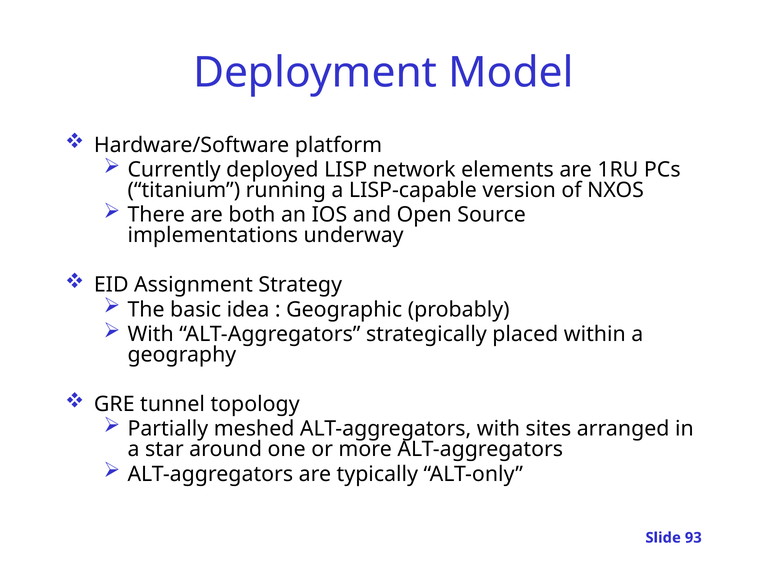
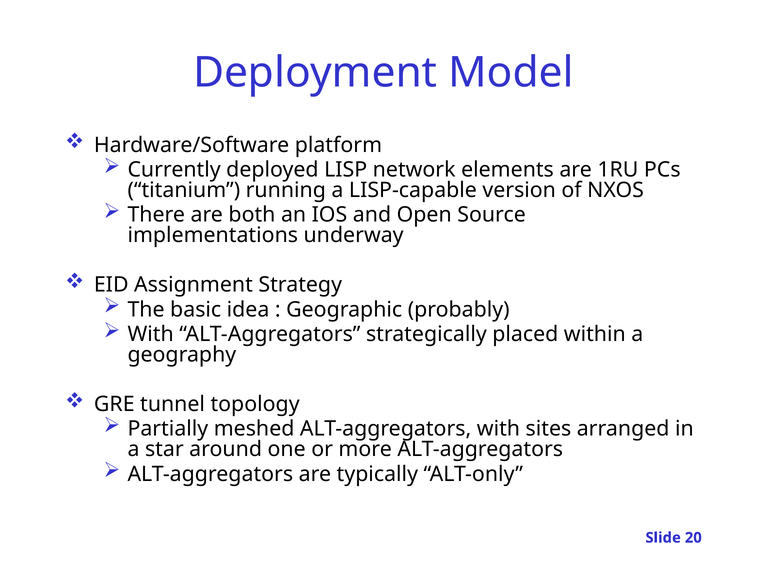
93: 93 -> 20 (693, 538)
